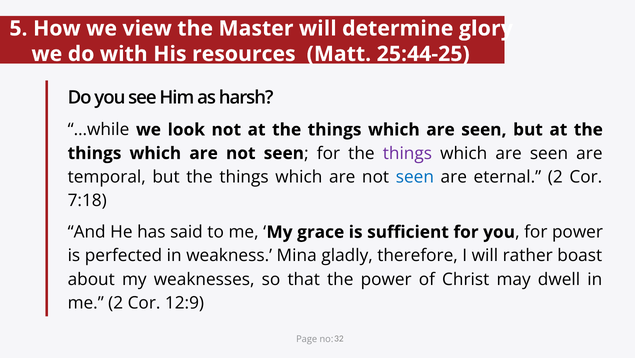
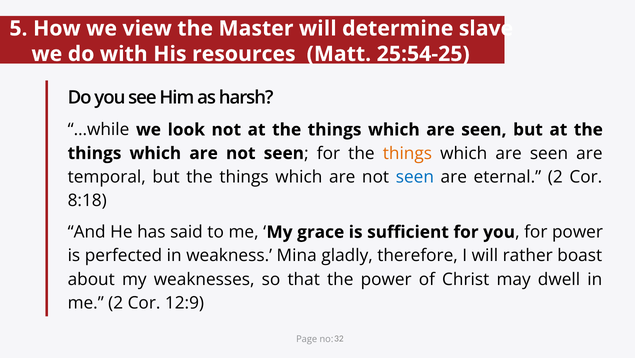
glory: glory -> slave (486, 29)
25:44-25: 25:44-25 -> 25:54-25 (423, 54)
things colour: purple -> orange (407, 153)
7:18: 7:18 -> 8:18 (87, 201)
